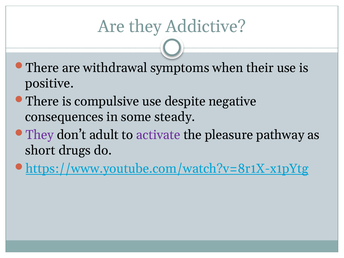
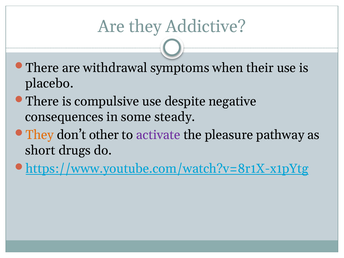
positive: positive -> placebo (49, 83)
They colour: purple -> orange (40, 135)
adult: adult -> other (104, 135)
